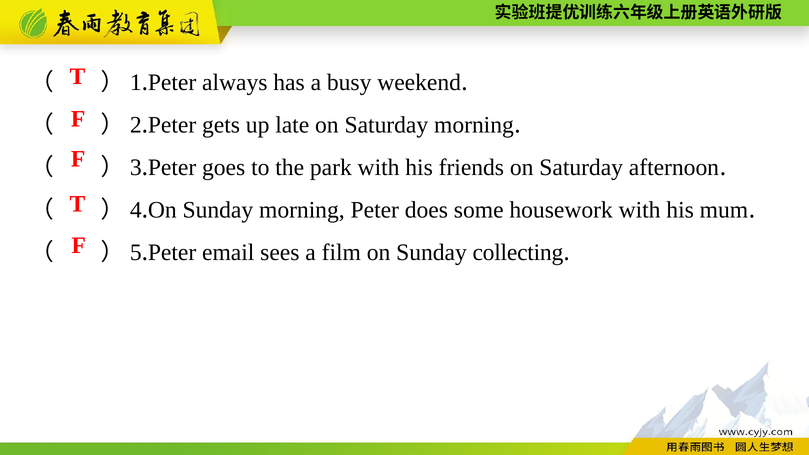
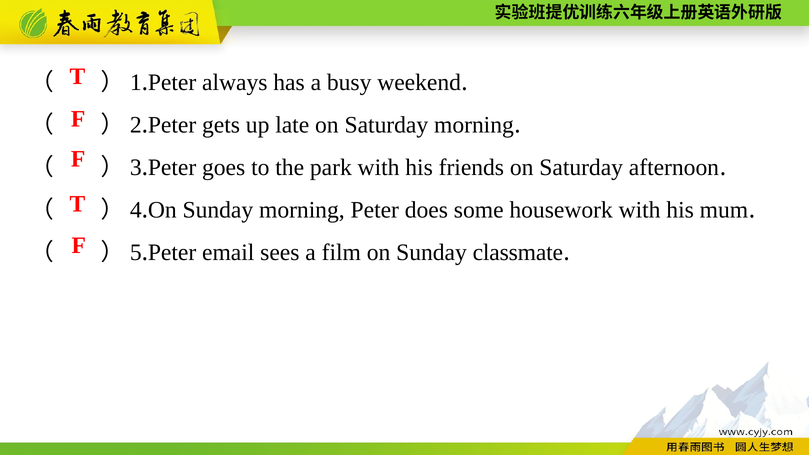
collecting: collecting -> classmate (518, 253)
